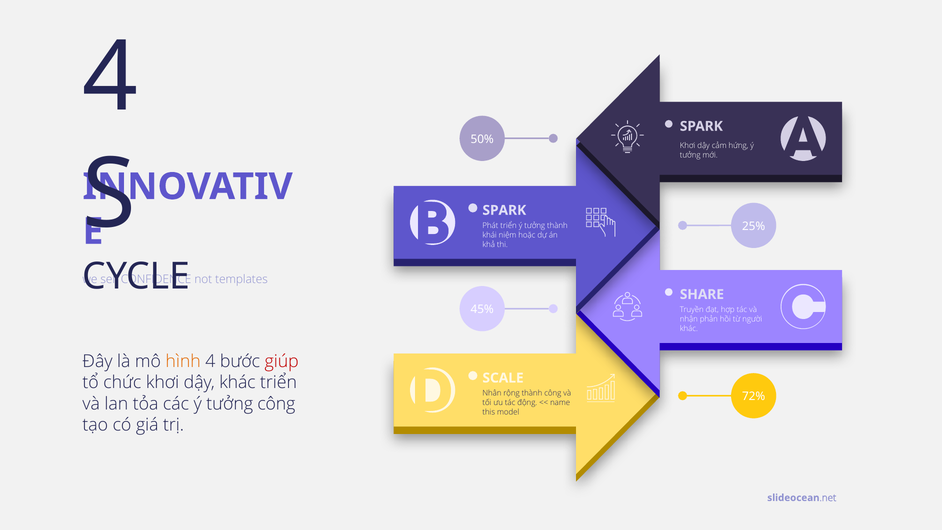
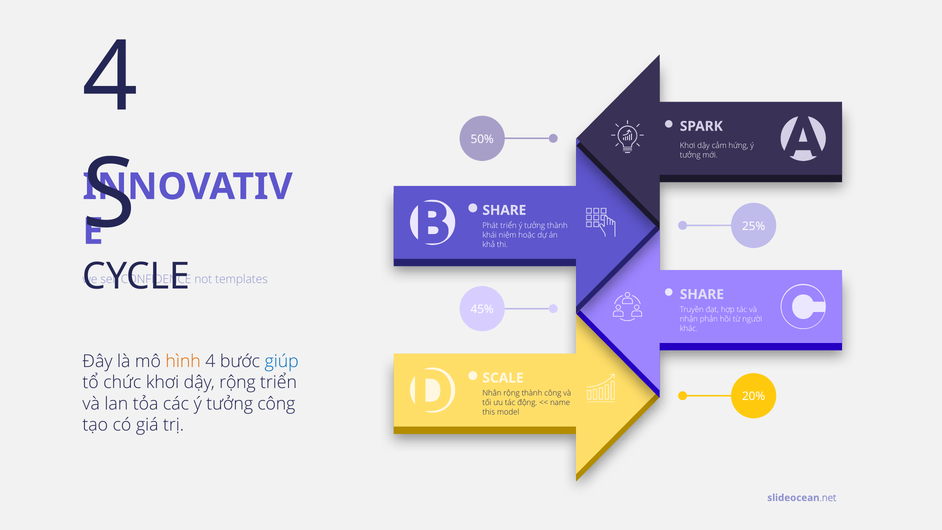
SPARK: SPARK -> SHARE (504, 210)
giúp colour: red -> blue (282, 361)
dậy khác: khác -> rộng (237, 383)
72%: 72% -> 20% (754, 396)
